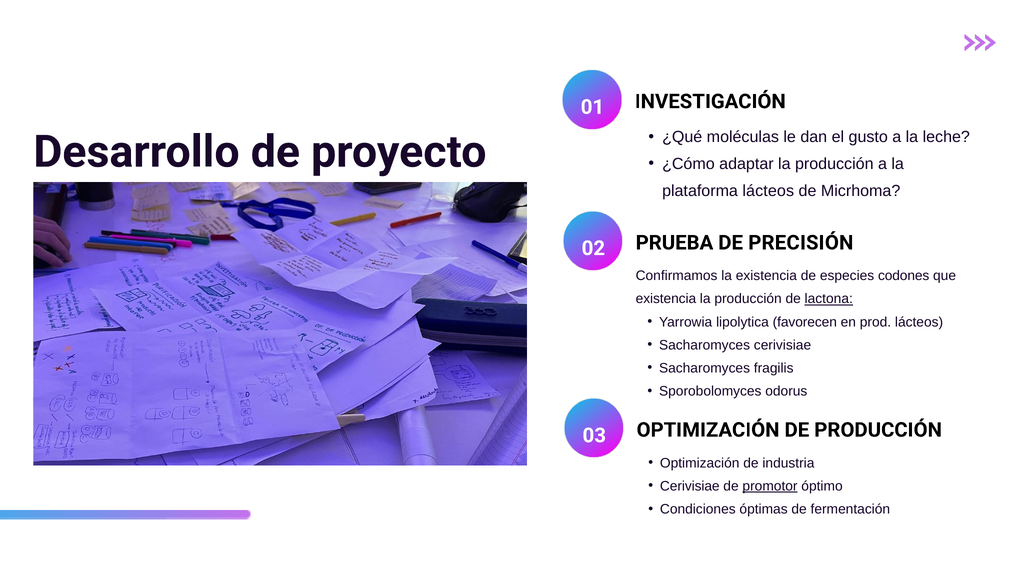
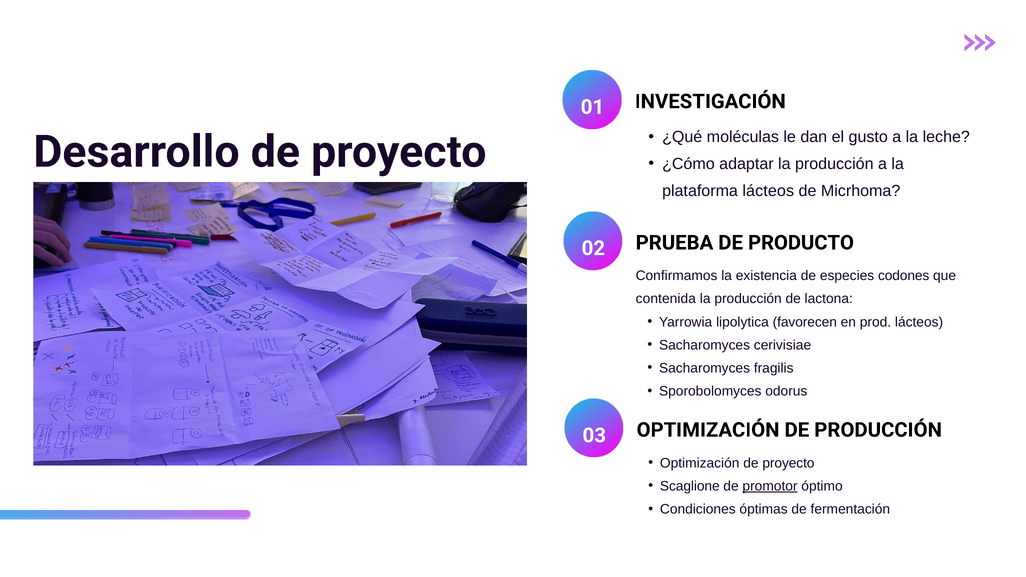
PRECISIÓN: PRECISIÓN -> PRODUCTO (801, 243)
existencia: existencia -> contenida (666, 299)
lactona underline: present -> none (829, 299)
Optimización de industria: industria -> proyecto (788, 463)
Cerivisiae: Cerivisiae -> Scaglione (690, 486)
